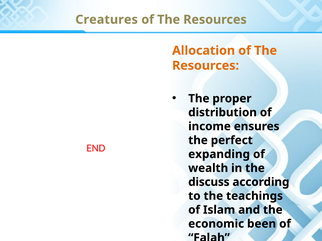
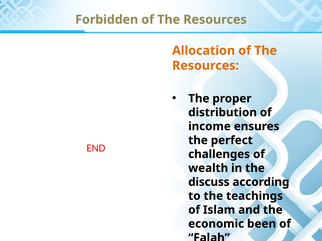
Creatures: Creatures -> Forbidden (107, 20)
expanding: expanding -> challenges (219, 155)
